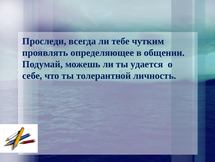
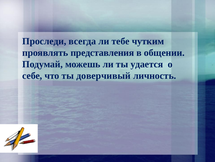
определяющее: определяющее -> представления (102, 53)
толерантной: толерантной -> доверчивый (103, 75)
